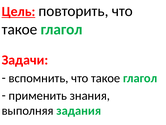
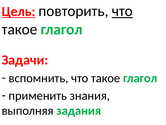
что underline: none -> present (122, 11)
